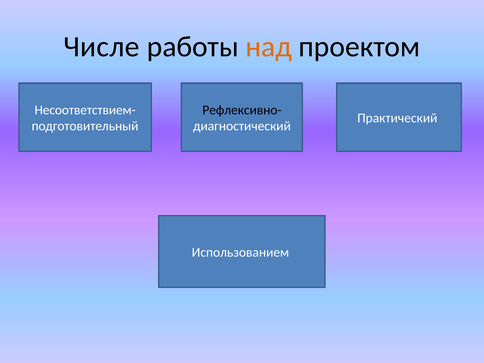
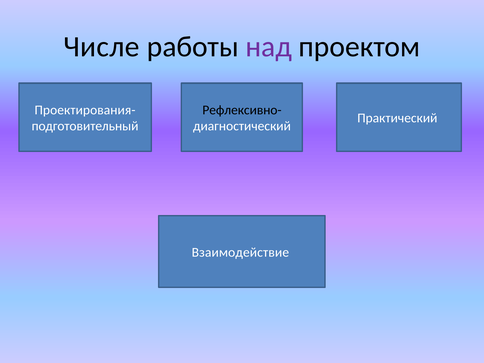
над colour: orange -> purple (269, 47)
Несоответствием-: Несоответствием- -> Проектирования- (85, 110)
Использованием: Использованием -> Взаимодействие (240, 252)
